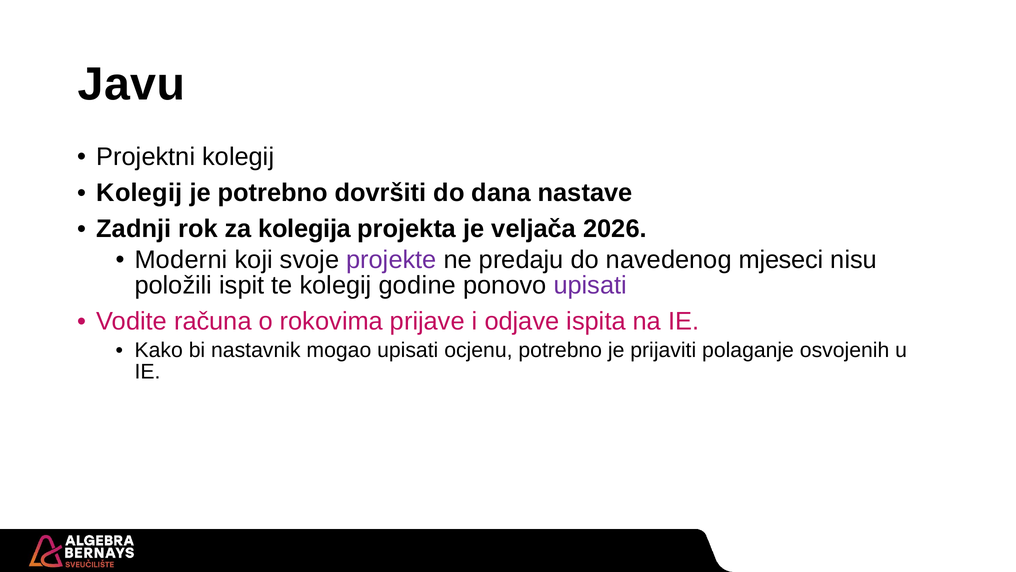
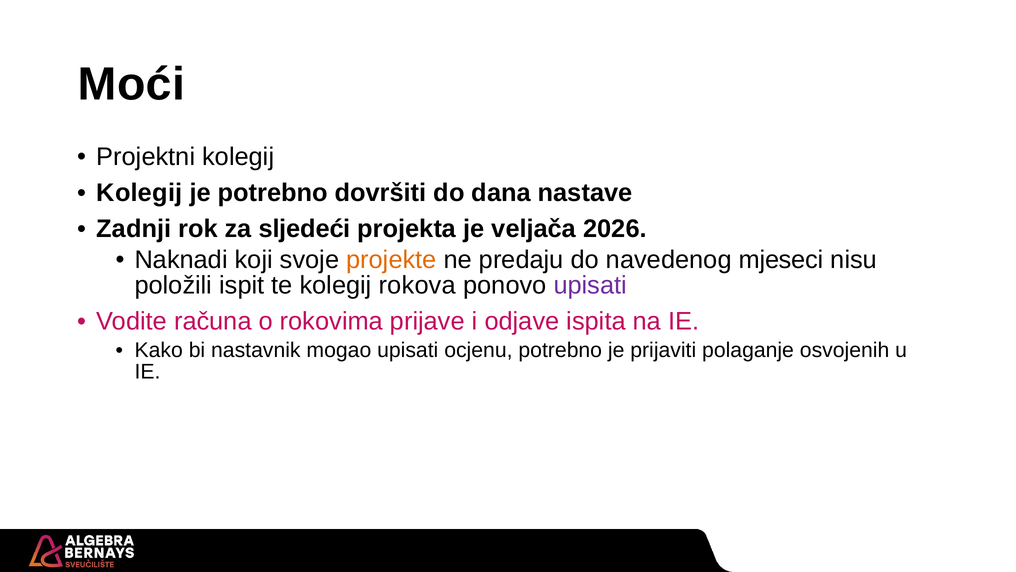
Javu: Javu -> Moći (131, 84)
kolegija: kolegija -> sljedeći (305, 229)
Moderni: Moderni -> Naknadi (181, 260)
projekte colour: purple -> orange (391, 260)
godine: godine -> rokova (417, 285)
